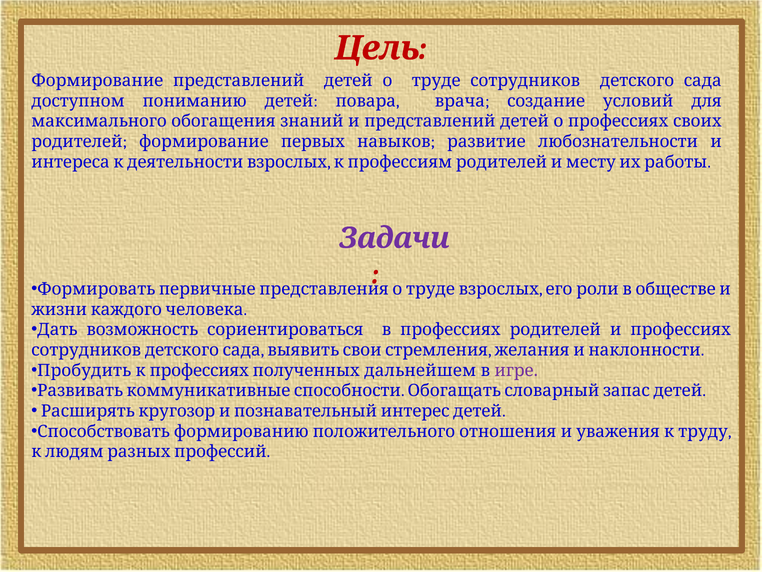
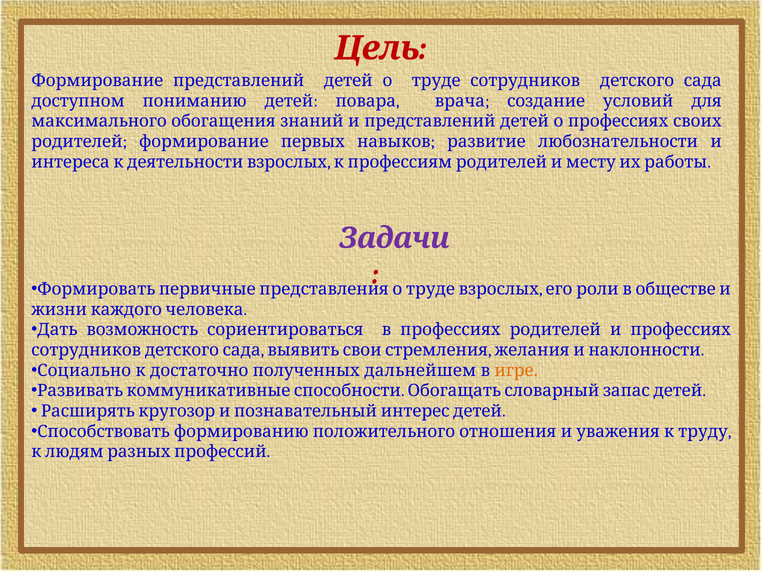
Пробудить: Пробудить -> Социально (84, 371)
к профессиях: профессиях -> достаточно (199, 371)
игре colour: purple -> orange (516, 371)
